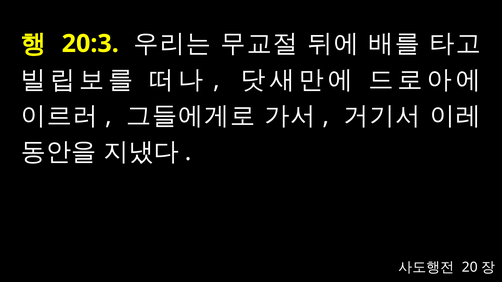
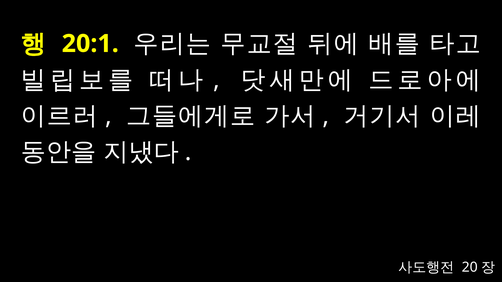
20:3: 20:3 -> 20:1 (90, 44)
